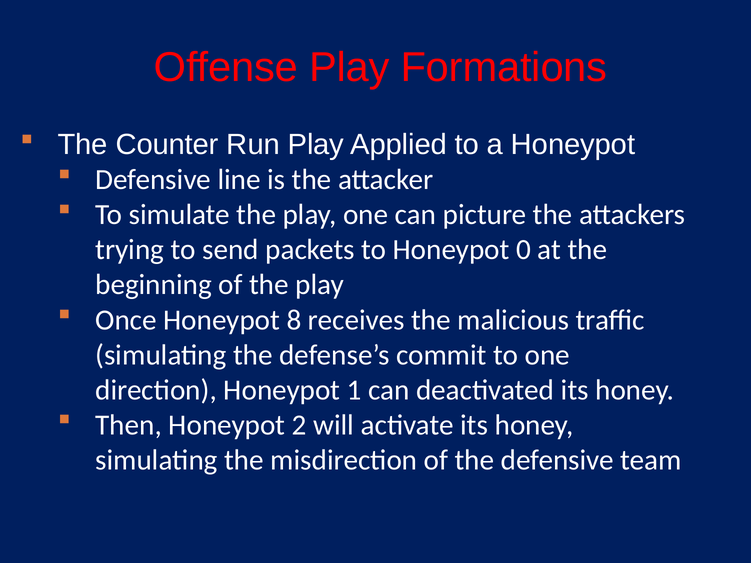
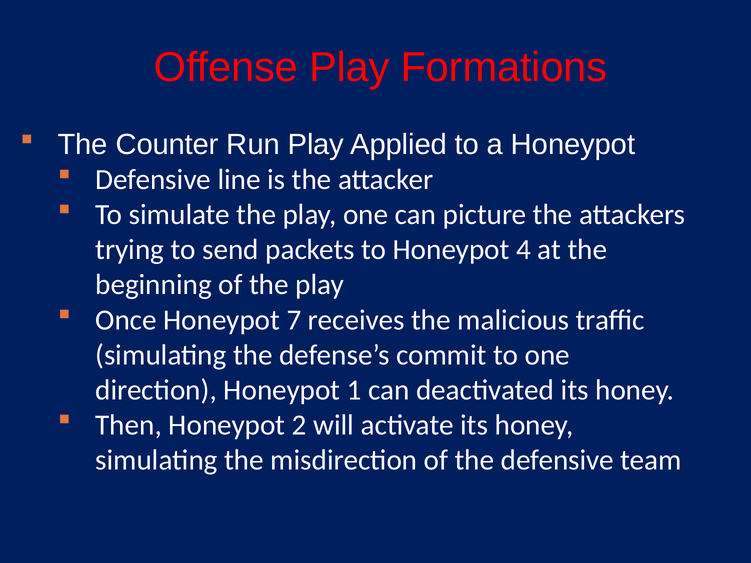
0: 0 -> 4 (524, 250)
8: 8 -> 7 (294, 320)
